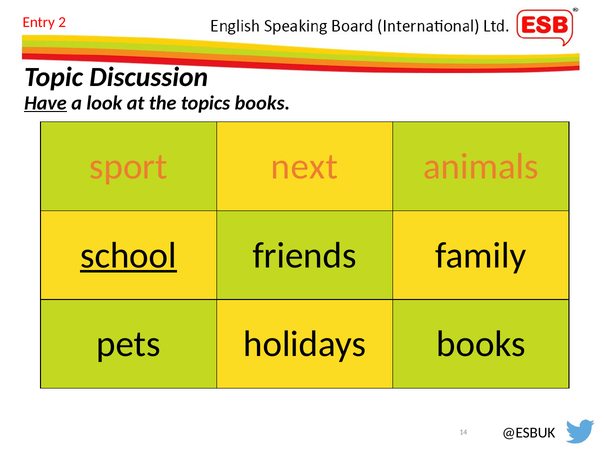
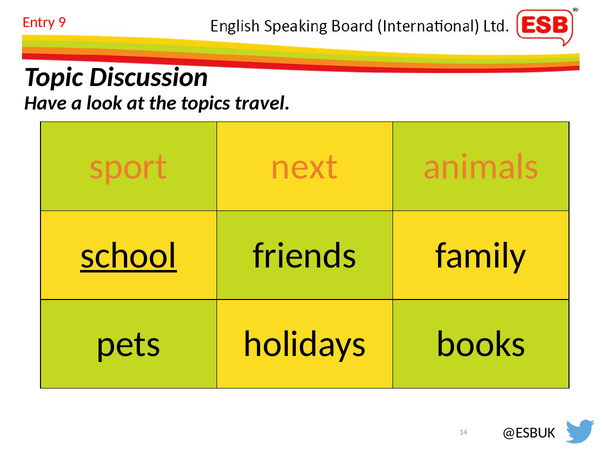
2: 2 -> 9 (62, 22)
Have underline: present -> none (45, 103)
topics books: books -> travel (262, 103)
